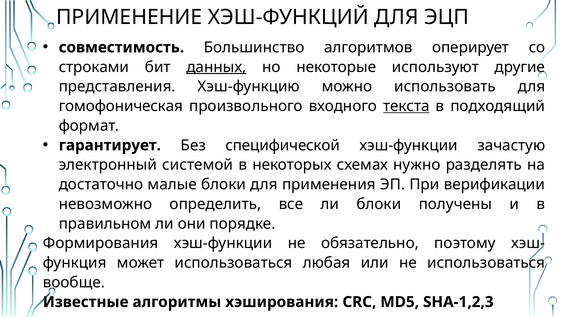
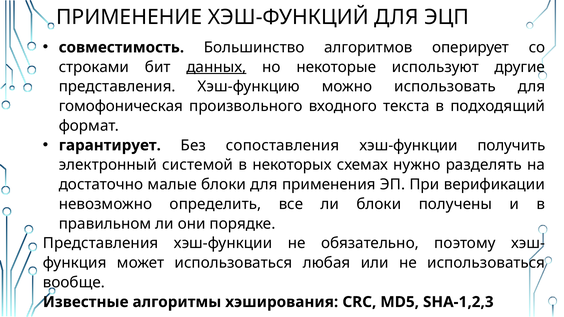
текста underline: present -> none (406, 106)
специфической: специфической -> сопоставления (283, 145)
зачастую: зачастую -> получить (511, 145)
Формирования: Формирования -> Представления (101, 243)
